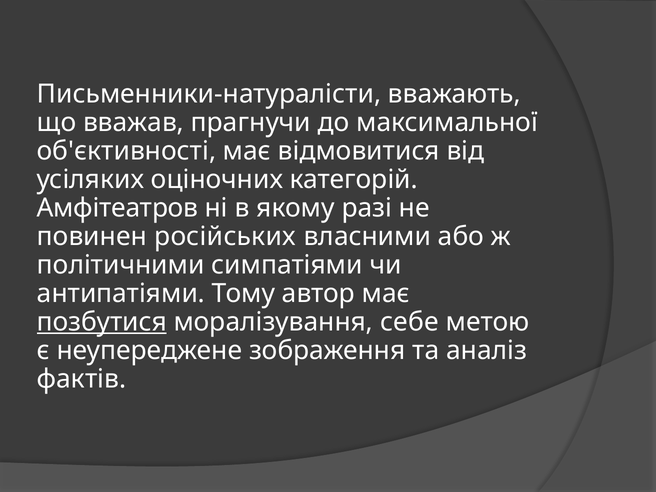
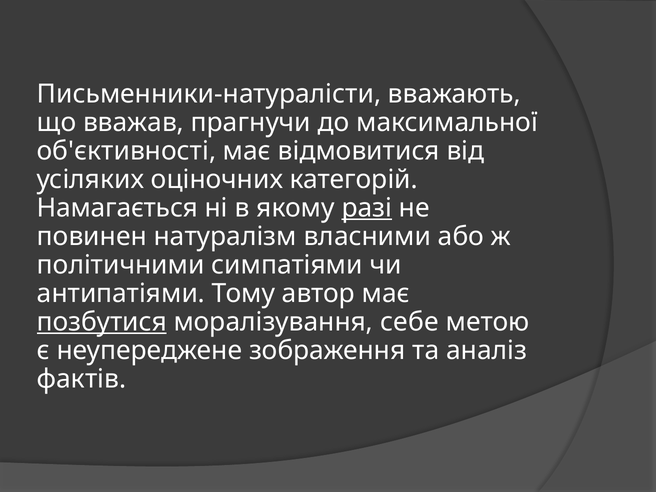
Амфітеатров: Амфітеатров -> Намагається (117, 208)
разі underline: none -> present (367, 208)
російських: російських -> натуралізм (225, 236)
